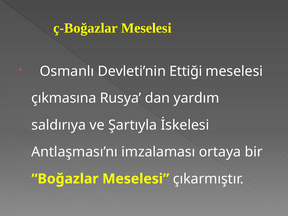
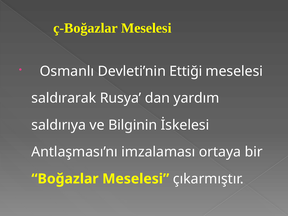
çıkmasına: çıkmasına -> saldırarak (64, 98)
Şartıyla: Şartıyla -> Bilginin (133, 125)
